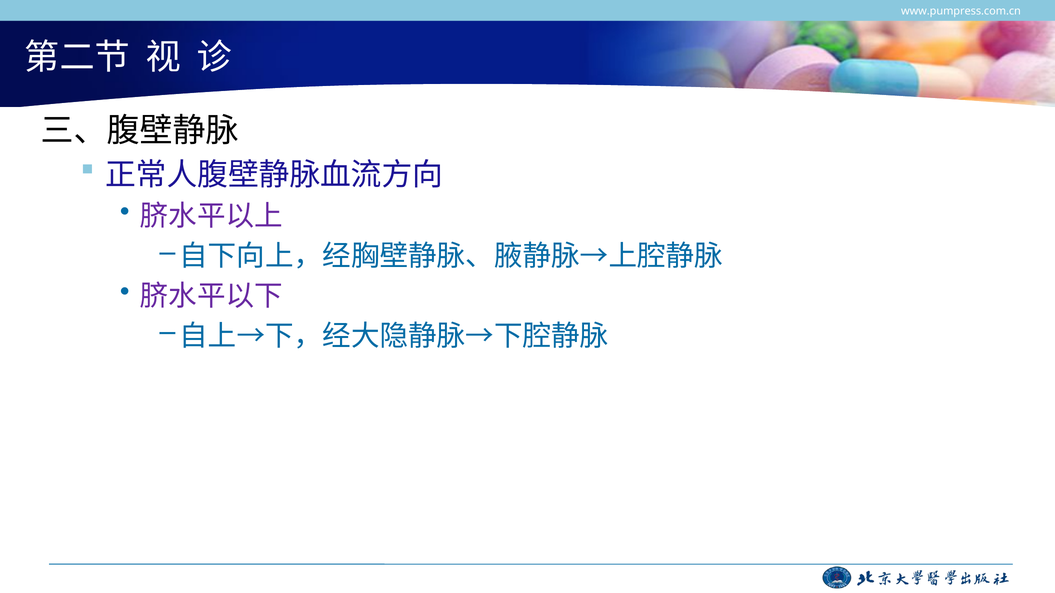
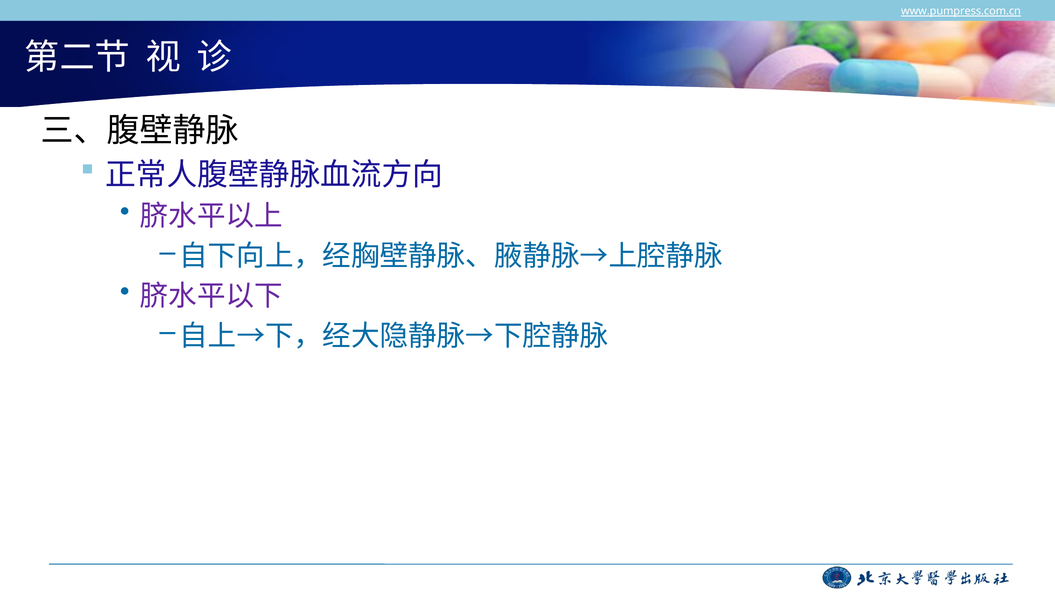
www.pumpress.com.cn underline: none -> present (961, 11)
